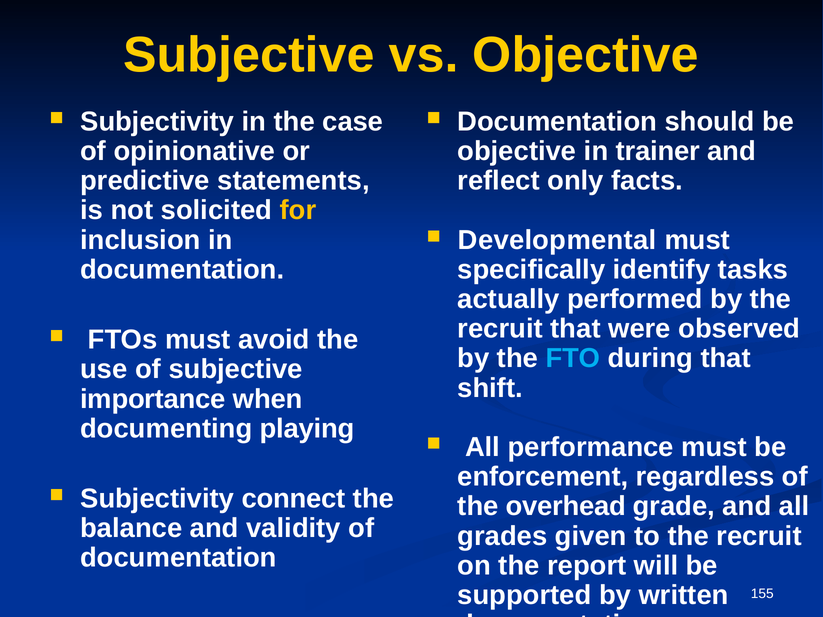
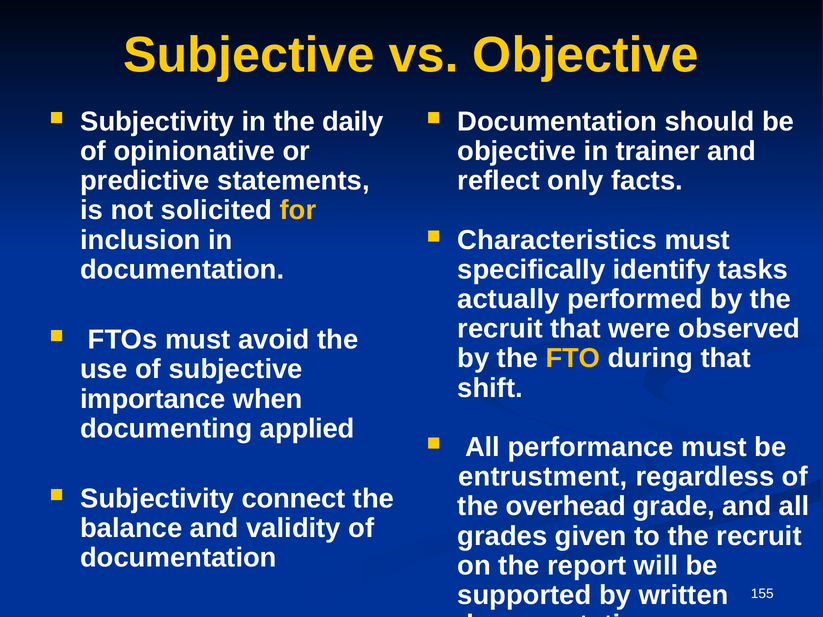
case: case -> daily (353, 122)
Developmental: Developmental -> Characteristics (557, 240)
FTO colour: light blue -> yellow (573, 359)
playing: playing -> applied (307, 429)
enforcement: enforcement -> entrustment (543, 477)
